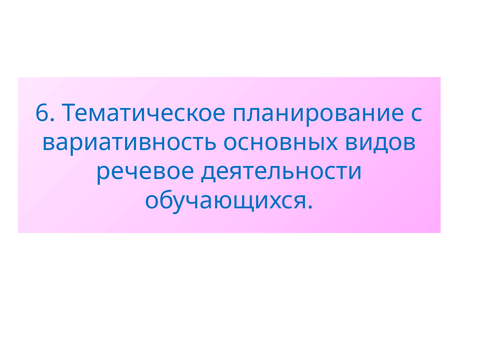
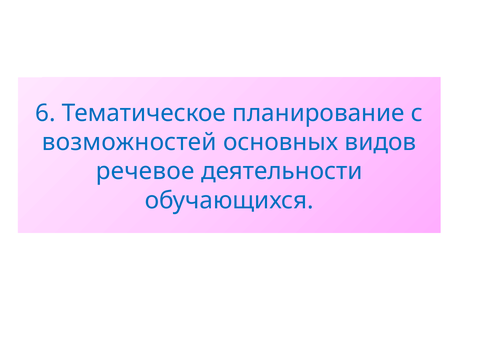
вариативность: вариативность -> возможностей (129, 142)
